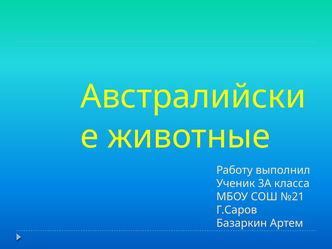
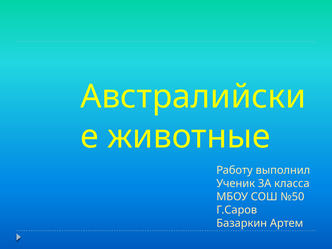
№21: №21 -> №50 (292, 197)
